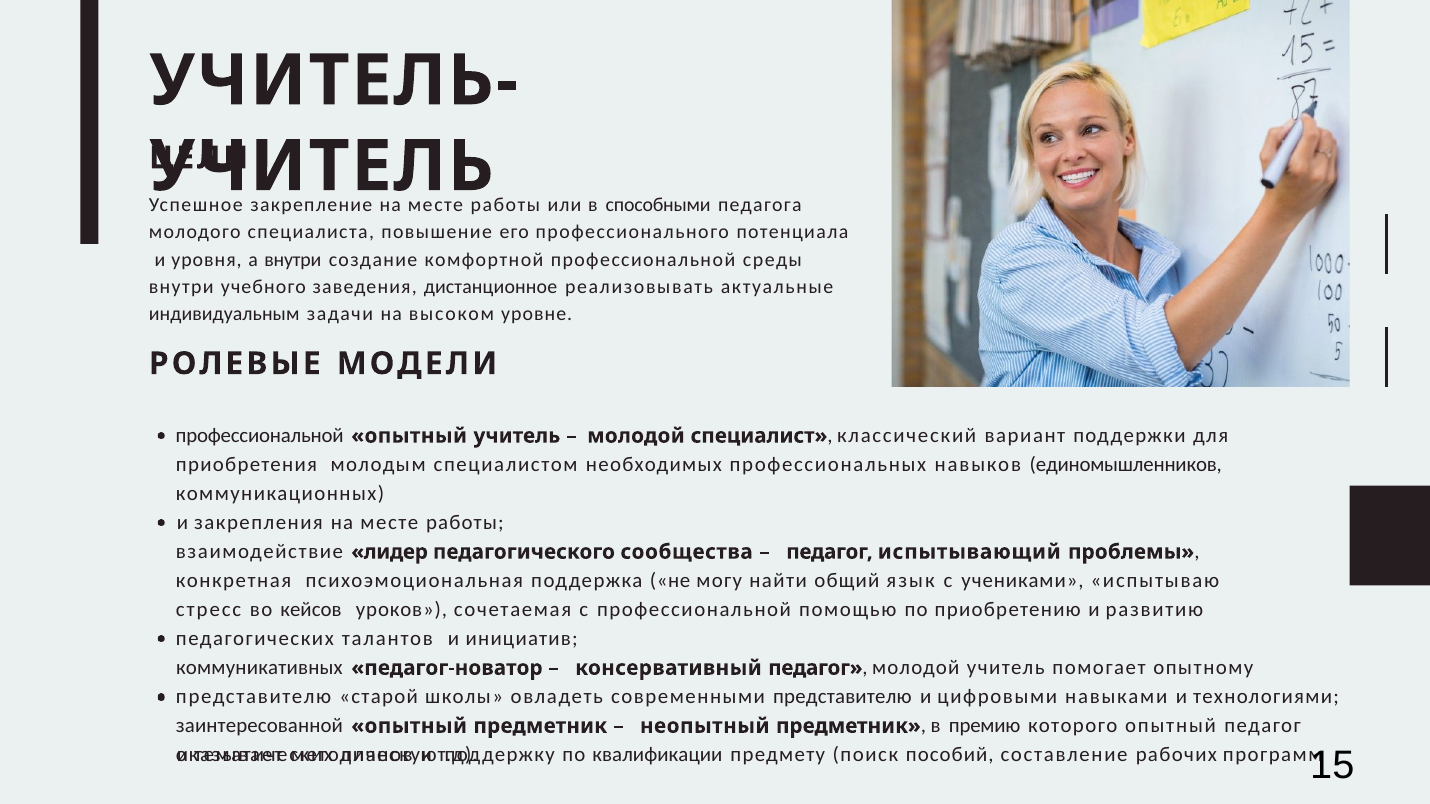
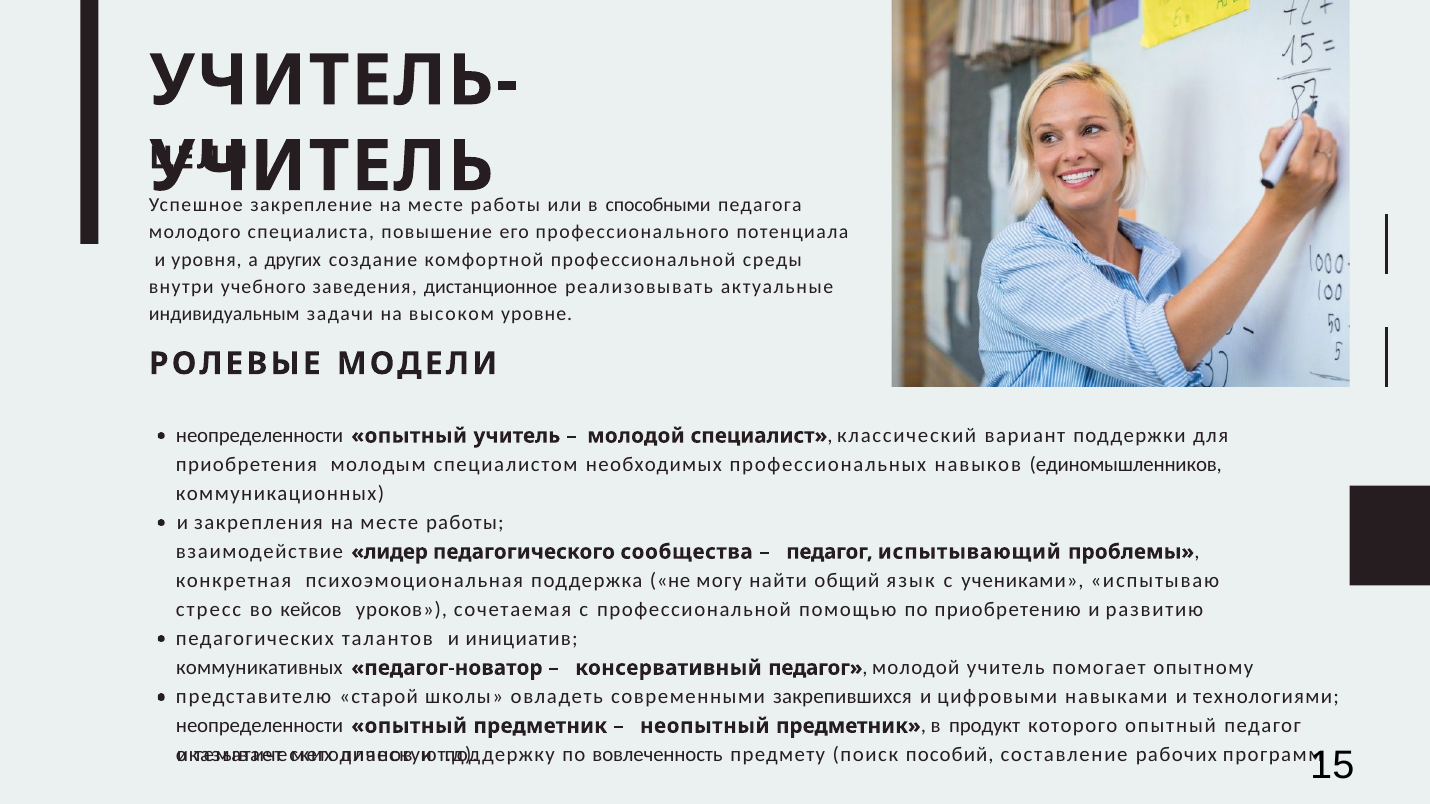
а внутри: внутри -> других (293, 260)
профессиональной: профессиональной -> неопределенности (260, 436)
современными представителю: представителю -> закрепившихся (842, 697)
заинтересованной: заинтересованной -> неопределенности (260, 726)
премию: премию -> продукт (985, 726)
квалификации: квалификации -> вовлеченность (658, 755)
